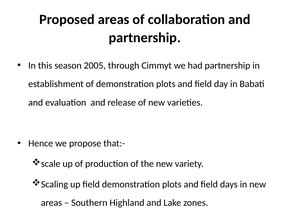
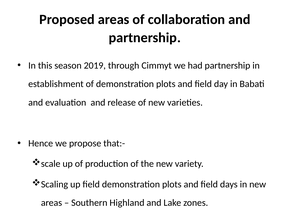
2005: 2005 -> 2019 (95, 66)
